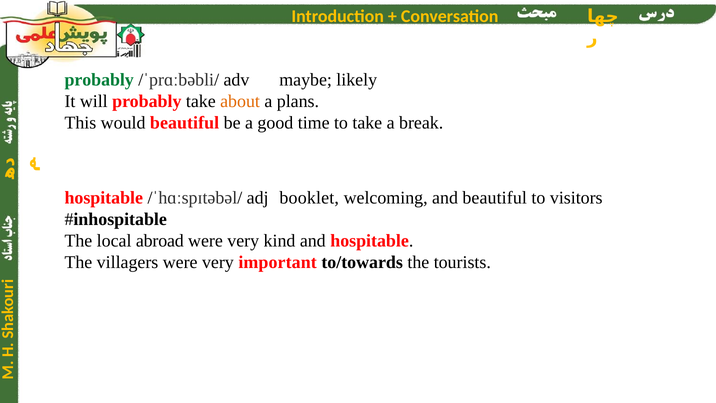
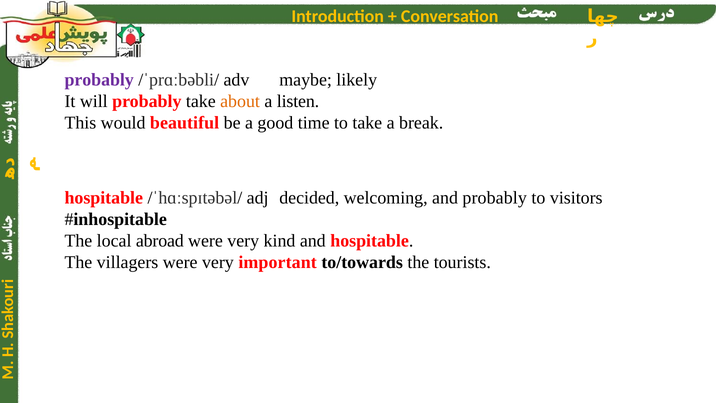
probably colour: green -> purple (99, 80)
plans: plans -> listen (298, 101)
booklet: booklet -> decided (309, 198)
and beautiful: beautiful -> probably (495, 198)
